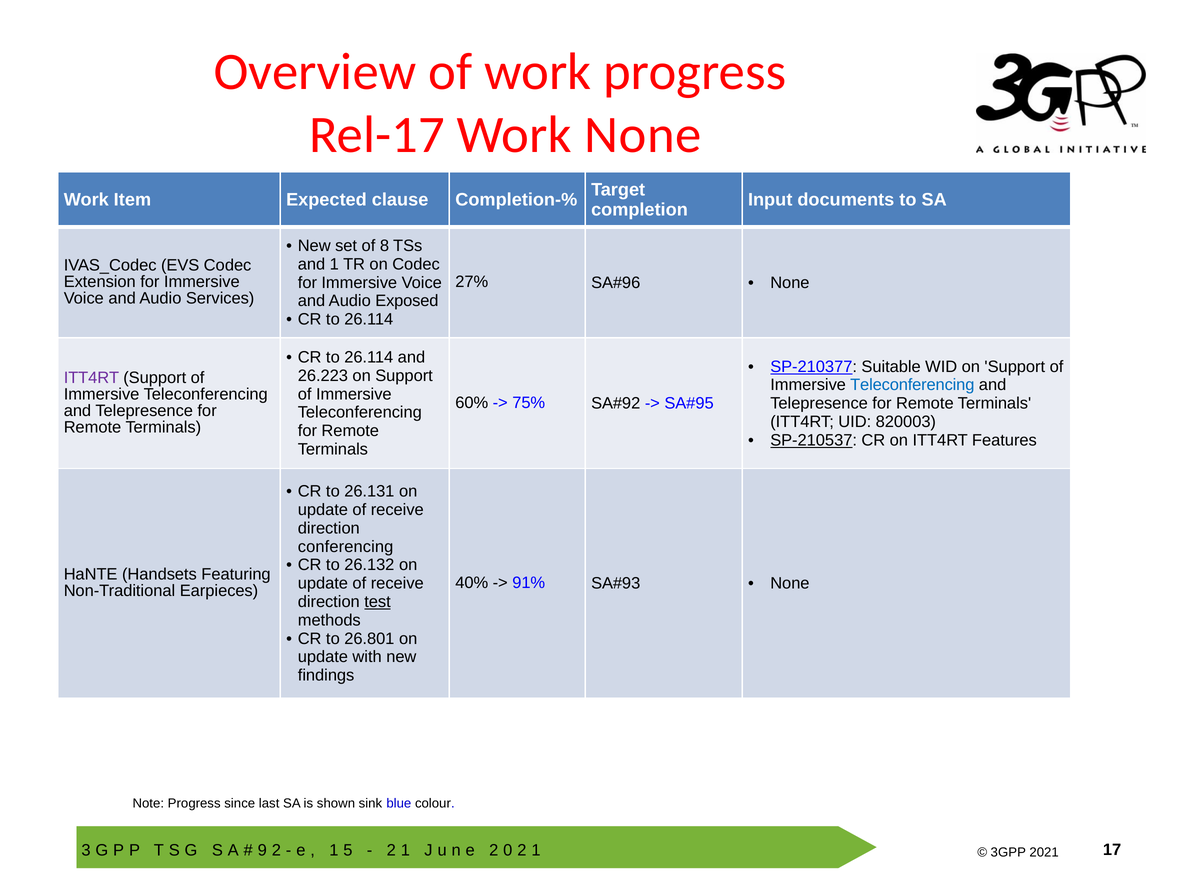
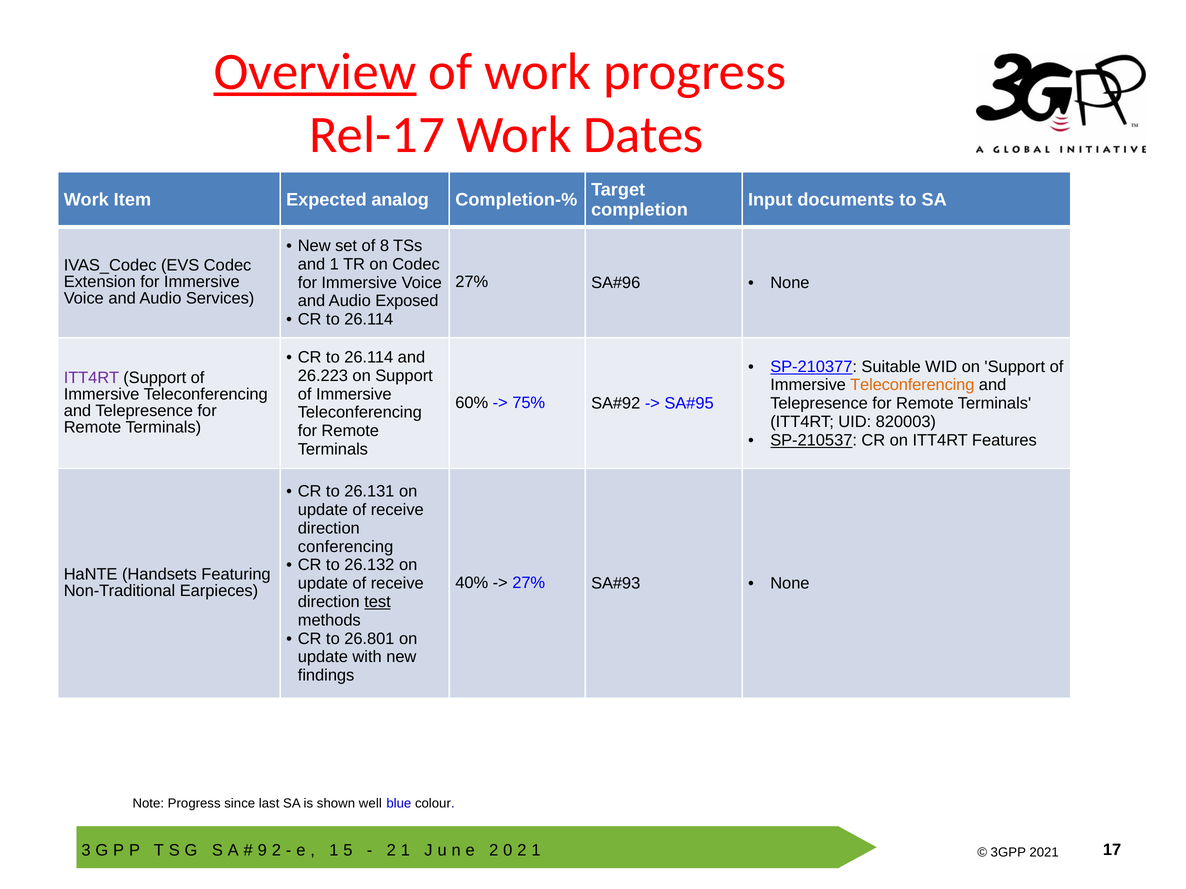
Overview underline: none -> present (315, 72)
Work None: None -> Dates (643, 135)
clause: clause -> analog (400, 200)
Teleconferencing colour: blue -> orange (912, 385)
91%: 91% -> 27% (529, 583)
sink: sink -> well (370, 804)
